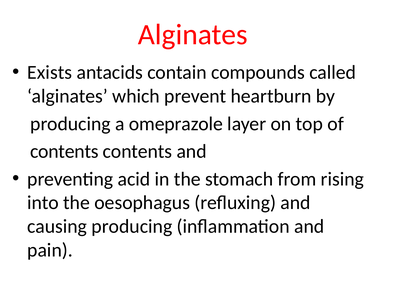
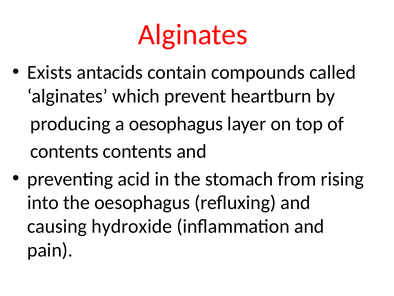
a omeprazole: omeprazole -> oesophagus (176, 124)
causing producing: producing -> hydroxide (132, 226)
